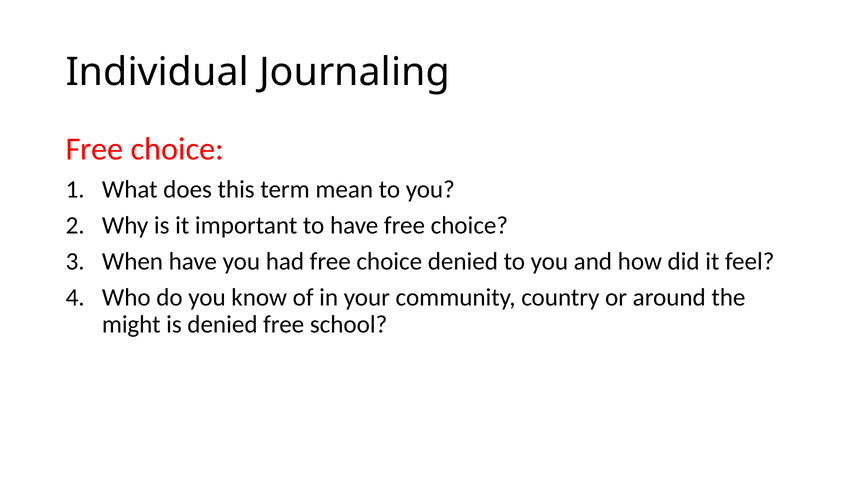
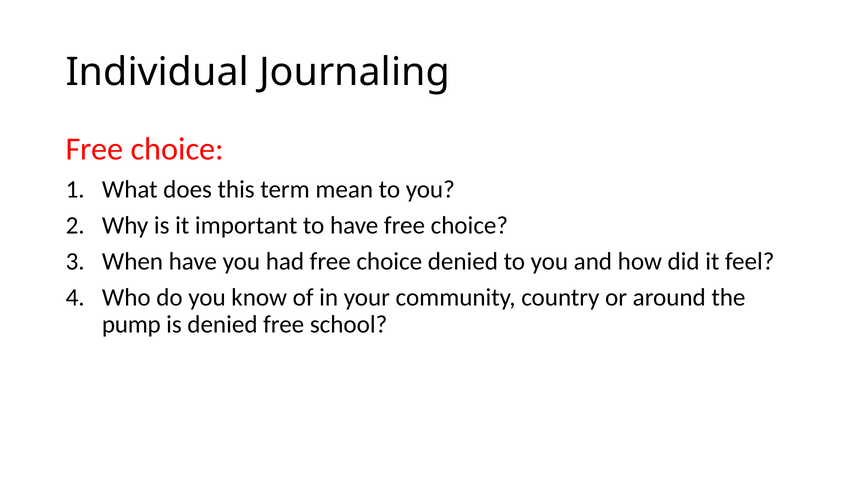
might: might -> pump (131, 325)
